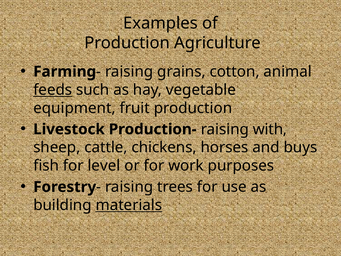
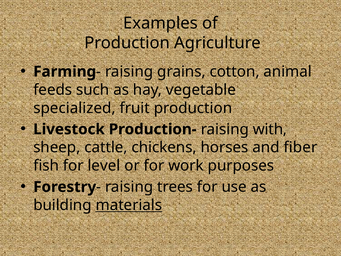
feeds underline: present -> none (53, 90)
equipment: equipment -> specialized (74, 108)
buys: buys -> fiber (300, 147)
